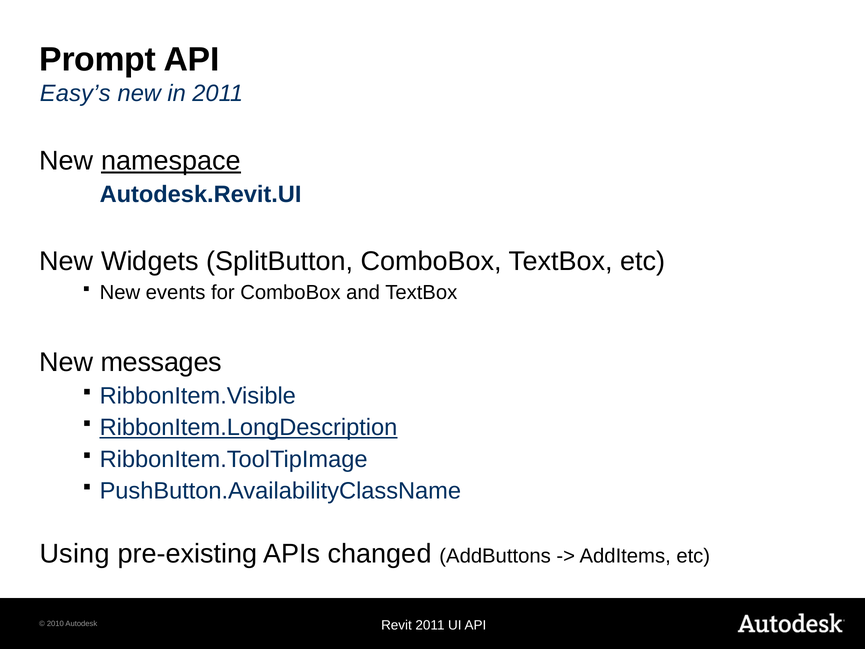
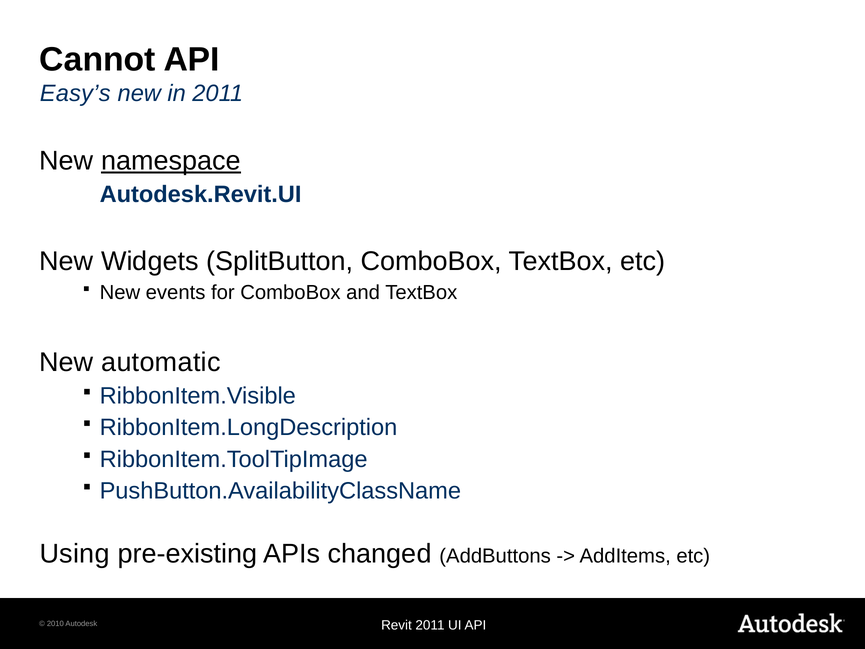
Prompt: Prompt -> Cannot (98, 59)
messages: messages -> automatic (161, 362)
RibbonItem.LongDescription underline: present -> none (248, 427)
